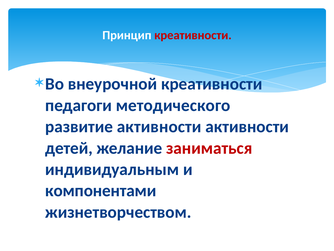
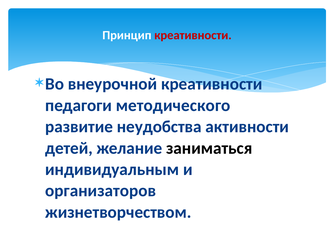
развитие активности: активности -> неудобства (159, 127)
заниматься colour: red -> black (209, 148)
компонентами: компонентами -> организаторов (101, 190)
